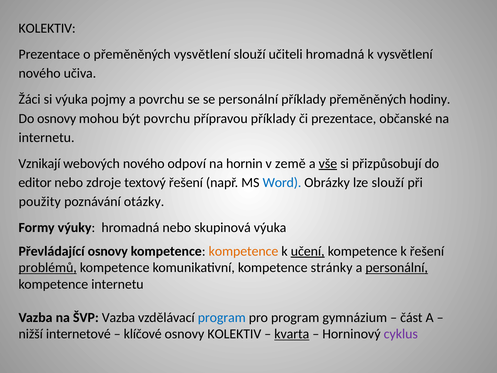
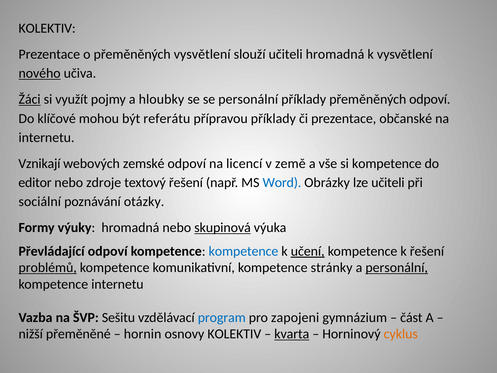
nového underline: none -> present (40, 73)
Žáci underline: none -> present (30, 99)
si výuka: výuka -> využít (72, 99)
a povrchu: povrchu -> hloubky (161, 99)
přeměněných hodiny: hodiny -> odpoví (430, 99)
Do osnovy: osnovy -> klíčové (57, 118)
být povrchu: povrchu -> referátu (167, 118)
webových nového: nového -> zemské (144, 163)
hornin: hornin -> licencí (244, 163)
vše underline: present -> none (328, 163)
si přizpůsobují: přizpůsobují -> kompetence (387, 163)
lze slouží: slouží -> učiteli (388, 182)
použity: použity -> sociální (40, 202)
skupinová underline: none -> present (223, 228)
Převládající osnovy: osnovy -> odpoví (108, 251)
kompetence colour: orange -> blue (243, 251)
ŠVP Vazba: Vazba -> Sešitu (118, 317)
pro program: program -> zapojeni (295, 317)
internetové: internetové -> přeměněné (78, 334)
klíčové: klíčové -> hornin (143, 334)
cyklus colour: purple -> orange (401, 334)
